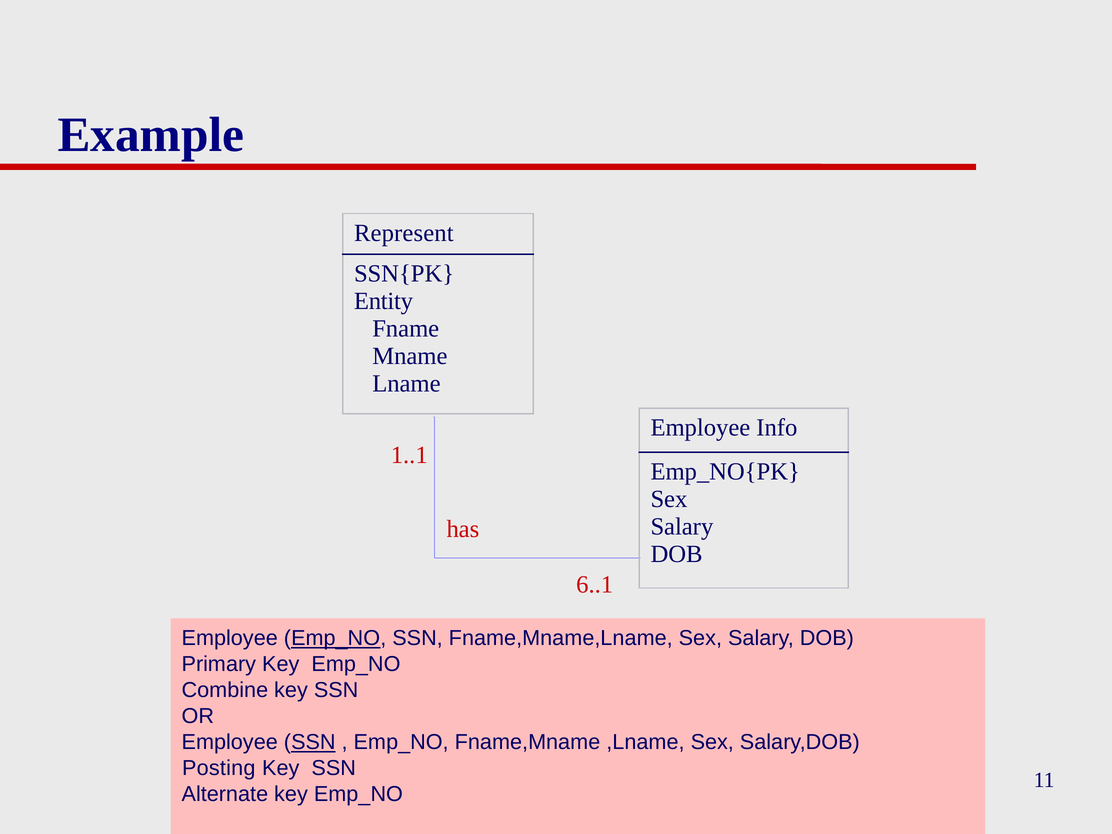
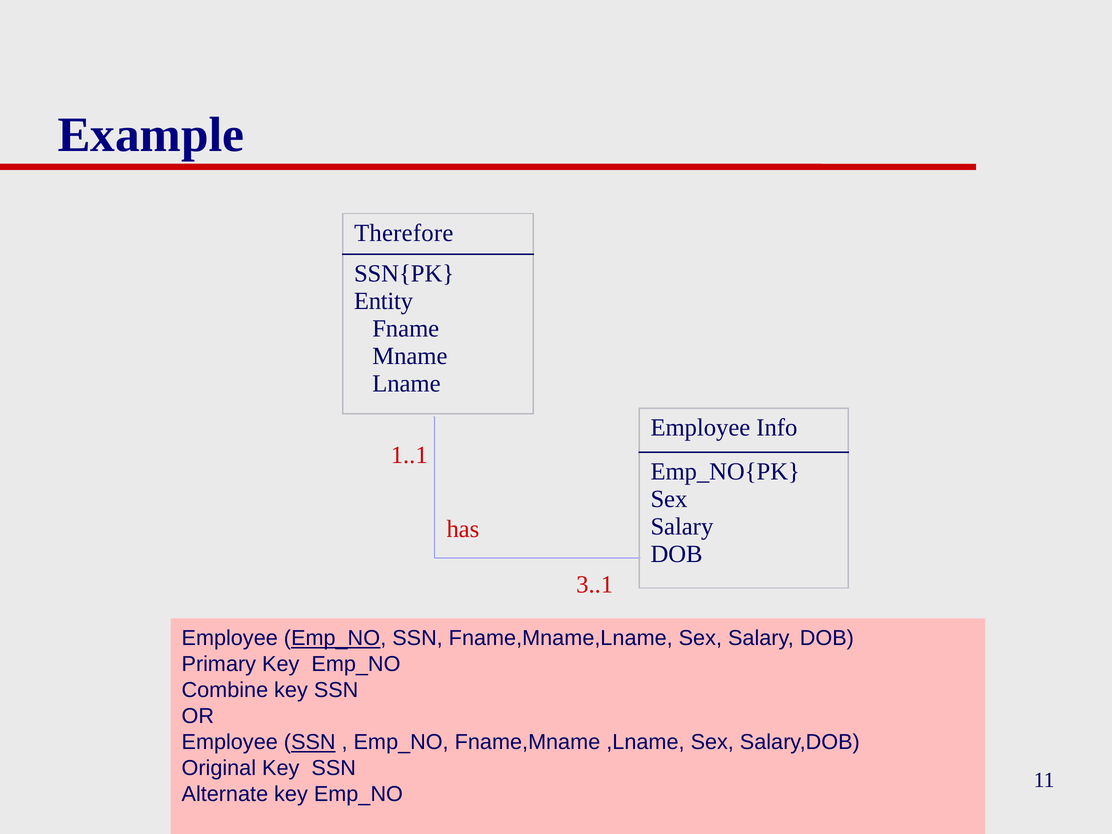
Represent: Represent -> Therefore (404, 233)
6..1: 6..1 -> 3..1 (595, 585)
Posting: Posting -> Original (219, 768)
